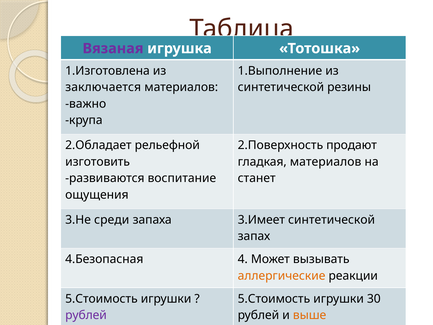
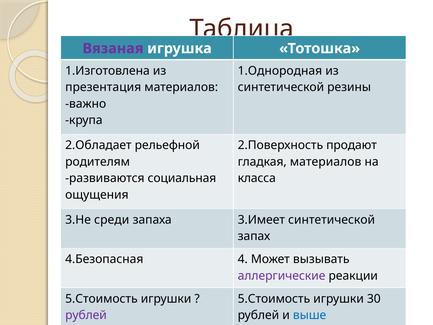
1.Выполнение: 1.Выполнение -> 1.Однородная (280, 71)
заключается: заключается -> презентация (103, 87)
изготовить: изготовить -> родителям (98, 162)
воспитание: воспитание -> социальная (182, 178)
станет: станет -> класса (257, 178)
аллергические colour: orange -> purple (282, 276)
выше colour: orange -> blue (310, 315)
